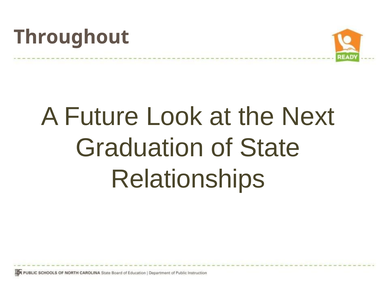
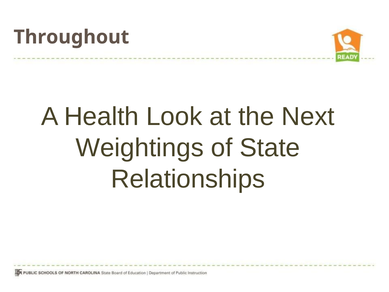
Future: Future -> Health (101, 117)
Graduation: Graduation -> Weightings (140, 148)
